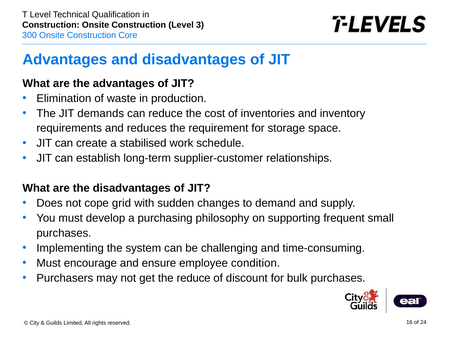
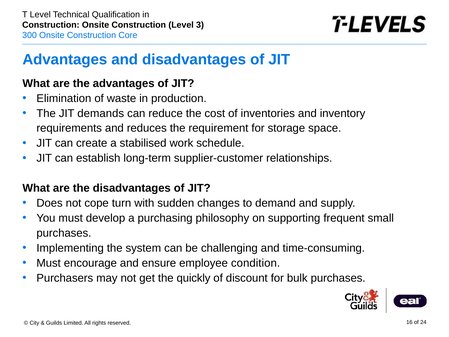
grid: grid -> turn (122, 203)
the reduce: reduce -> quickly (194, 278)
